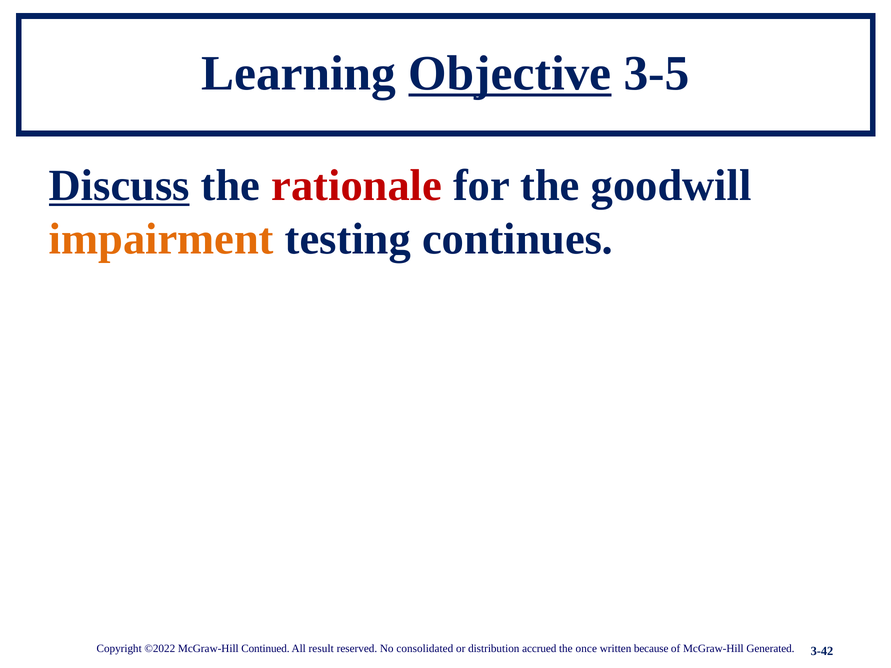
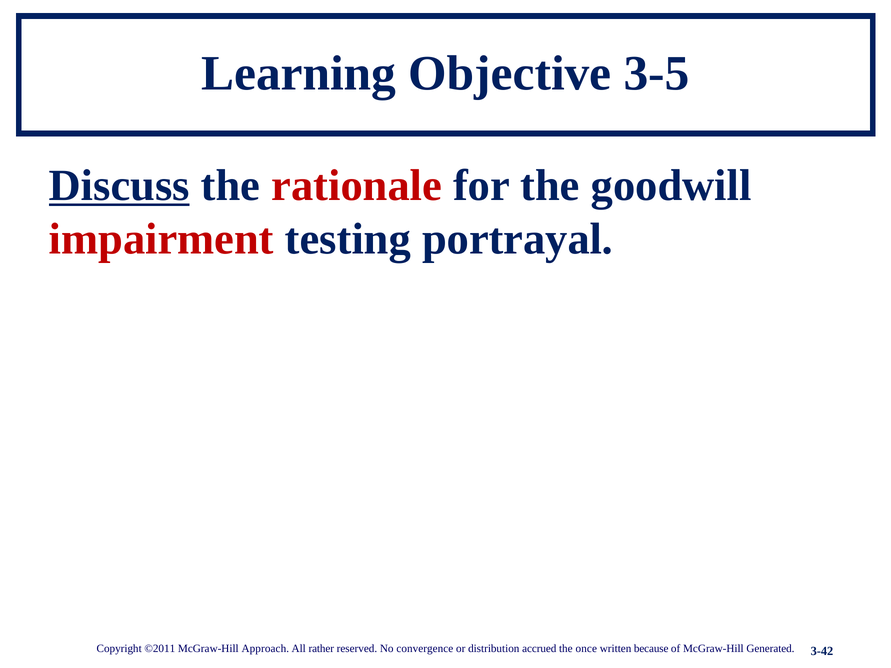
Objective underline: present -> none (510, 74)
impairment colour: orange -> red (161, 239)
continues: continues -> portrayal (518, 239)
©2022: ©2022 -> ©2011 (160, 649)
Continued: Continued -> Approach (265, 649)
result: result -> rather (321, 649)
consolidated: consolidated -> convergence (425, 649)
